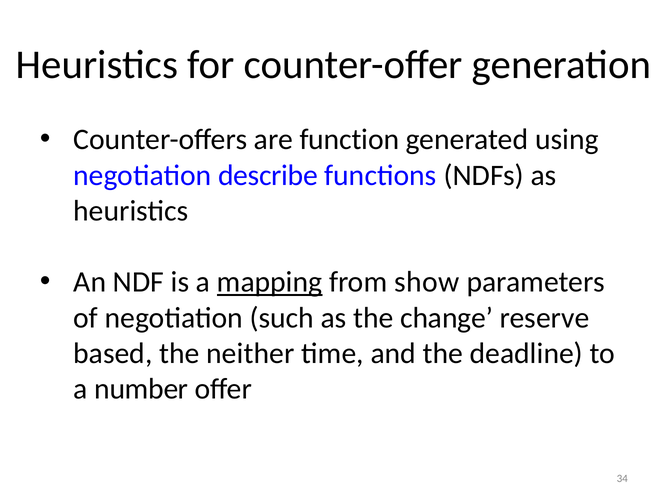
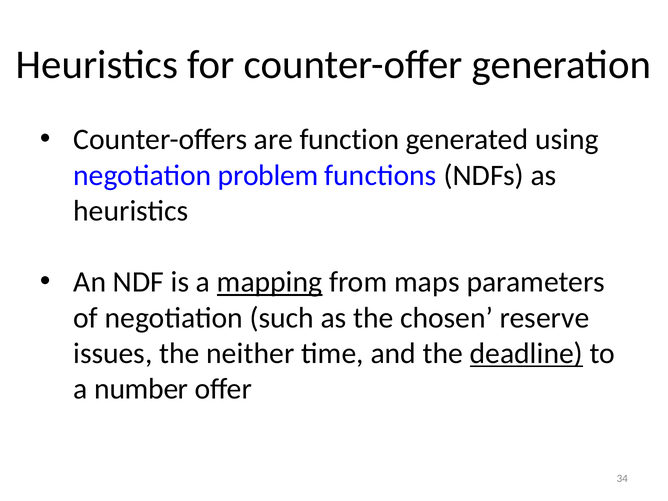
describe: describe -> problem (268, 175)
show: show -> maps (427, 282)
change: change -> chosen (447, 318)
based: based -> issues (113, 353)
deadline underline: none -> present (526, 353)
